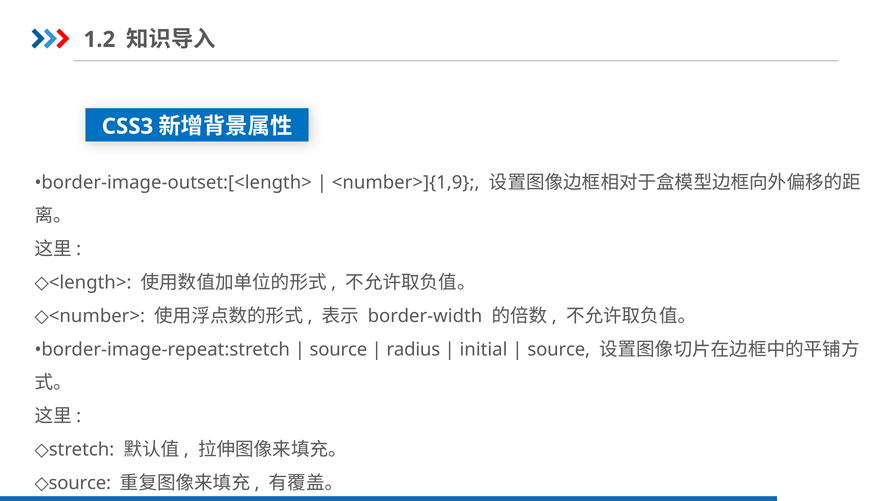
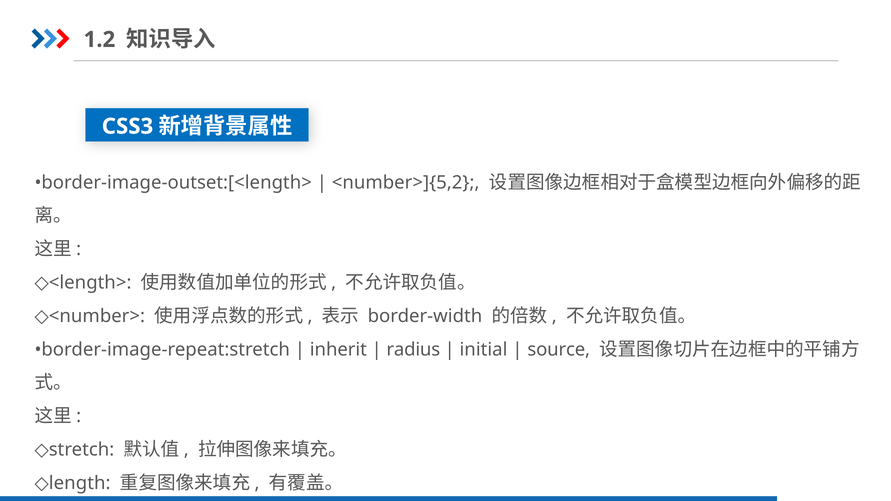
<number>]{1,9: <number>]{1,9 -> <number>]{5,2 (406, 183)
source: source -> inherit (338, 350)
source: source -> length (80, 483)
